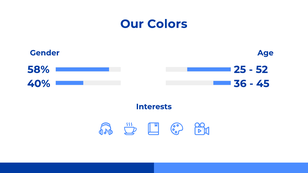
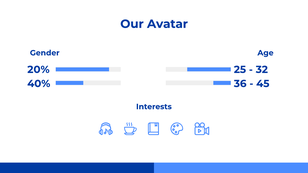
Colors: Colors -> Avatar (167, 24)
58%: 58% -> 20% (38, 70)
52: 52 -> 32 (262, 70)
